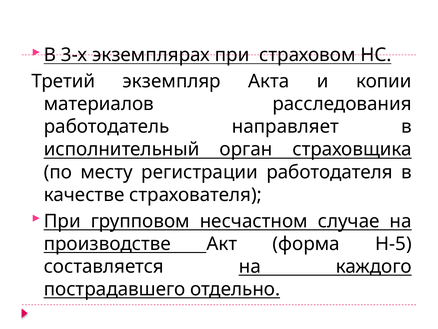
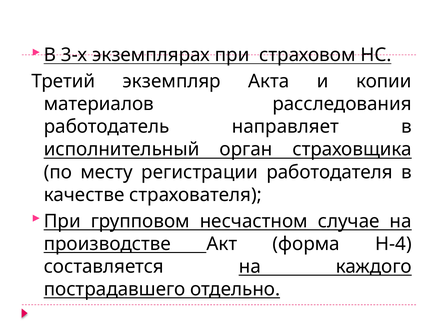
Н-5: Н-5 -> Н-4 (394, 243)
